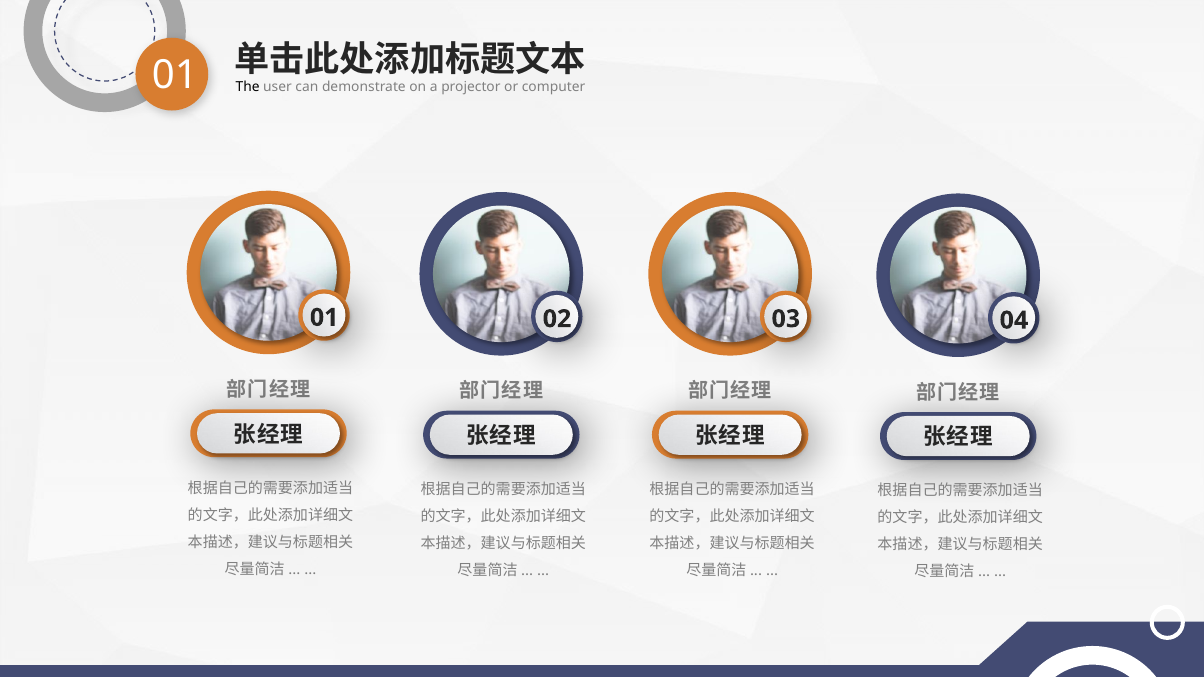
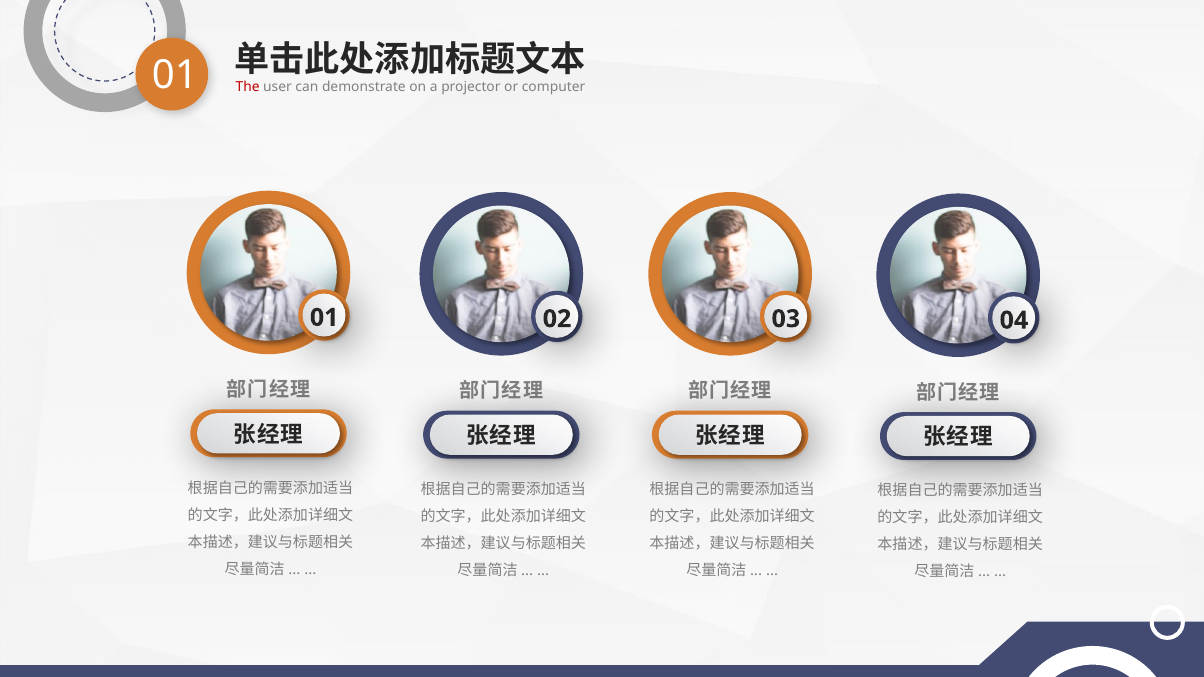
The colour: black -> red (248, 87)
